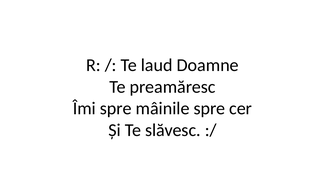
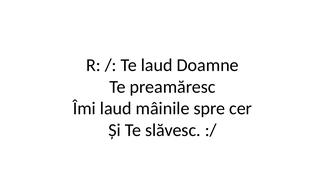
Îmi spre: spre -> laud (116, 108)
